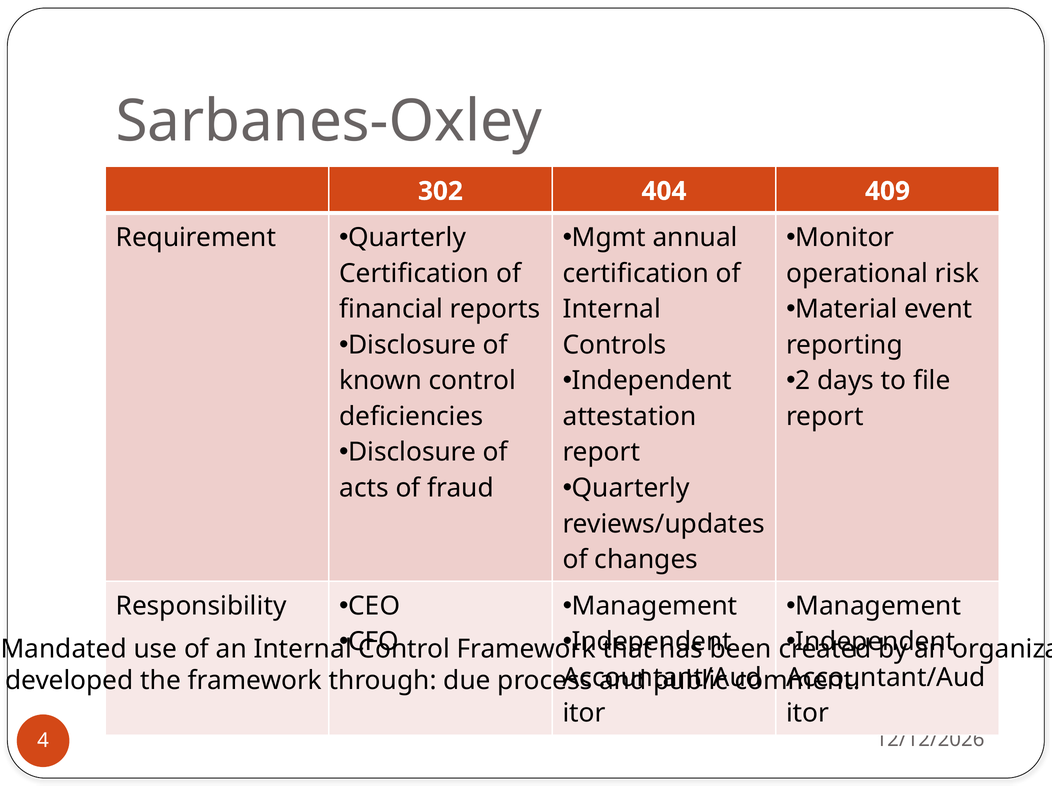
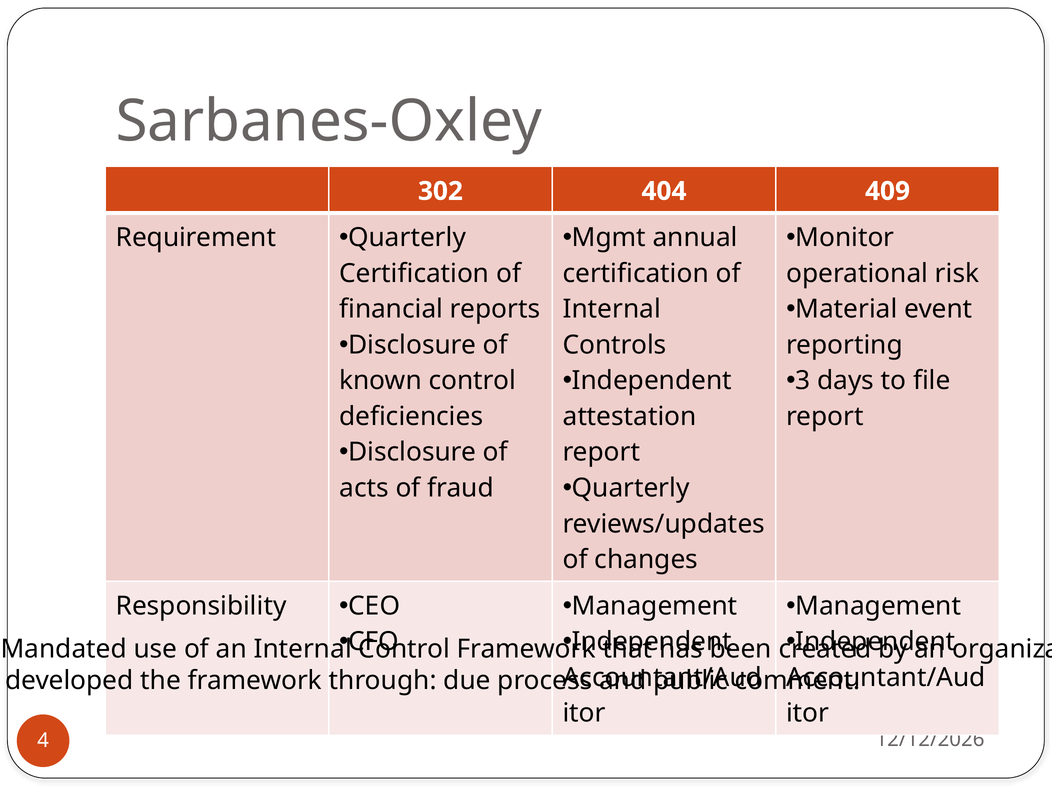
2: 2 -> 3 (803, 381)
